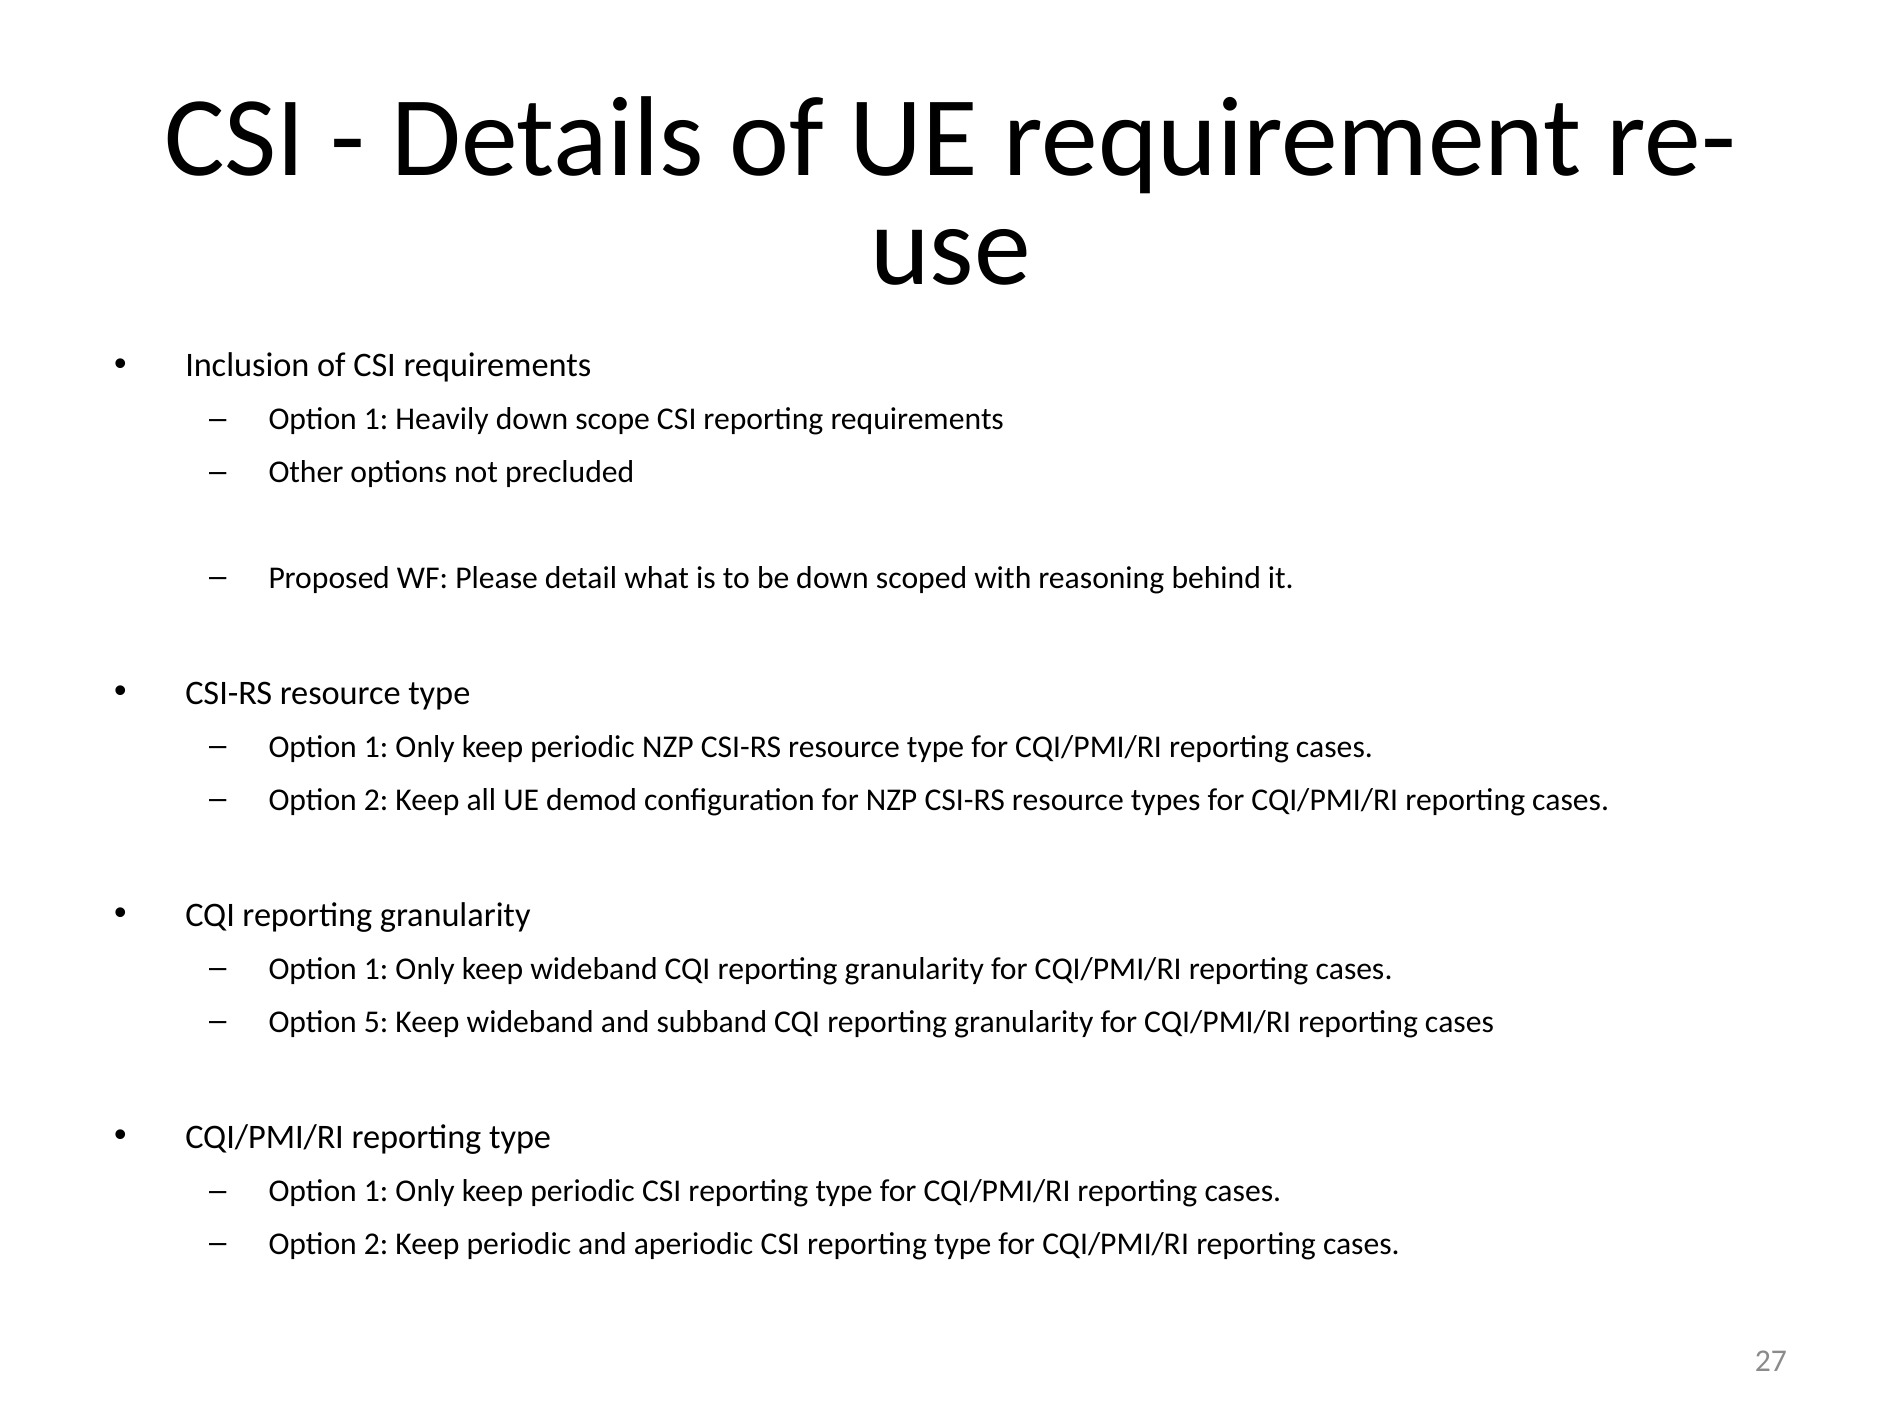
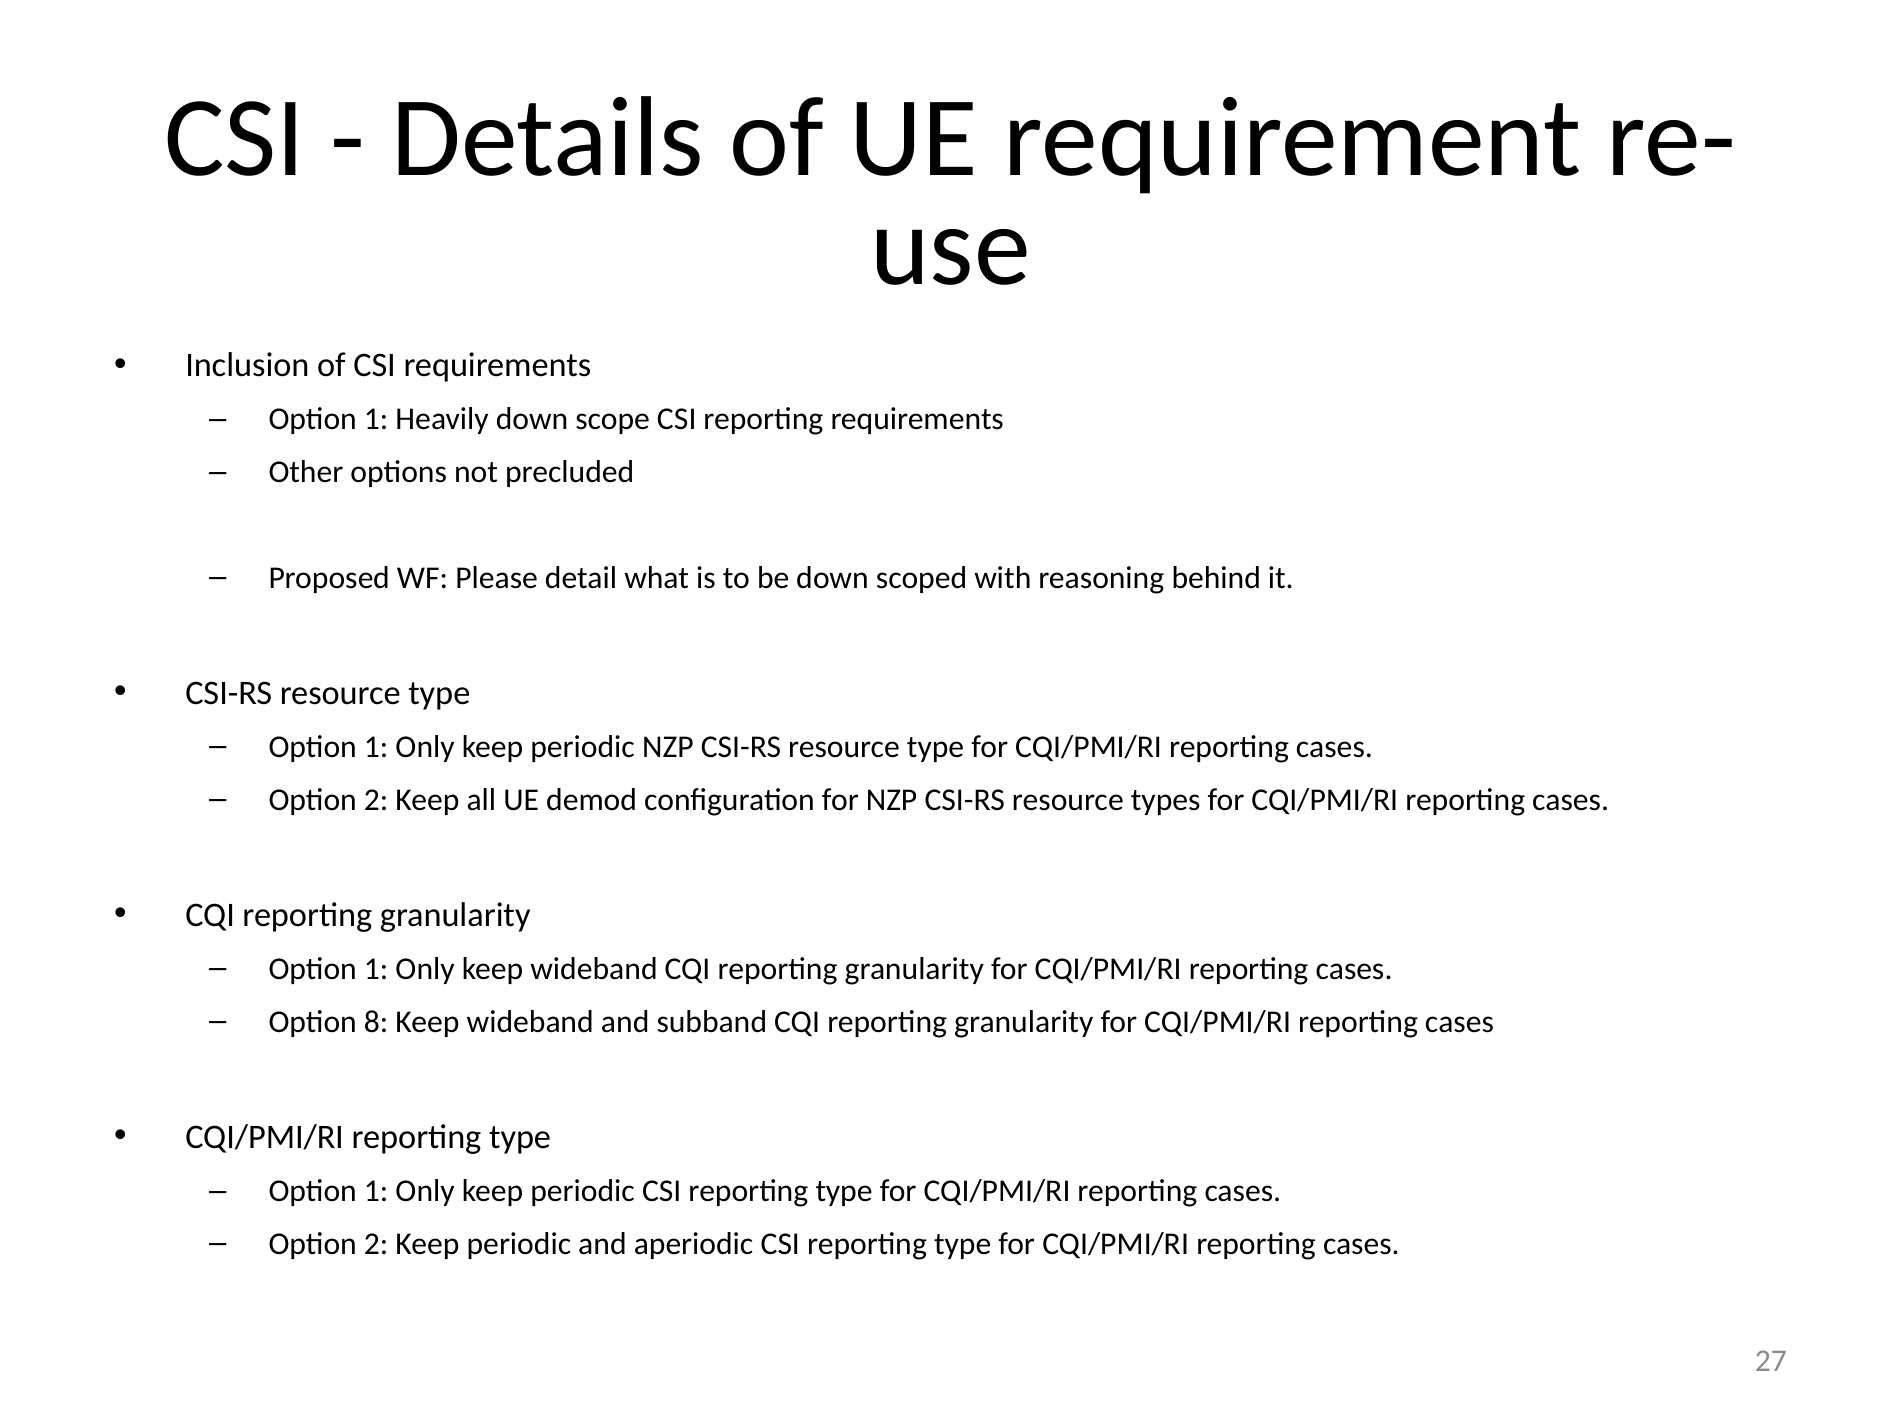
5: 5 -> 8 (376, 1022)
